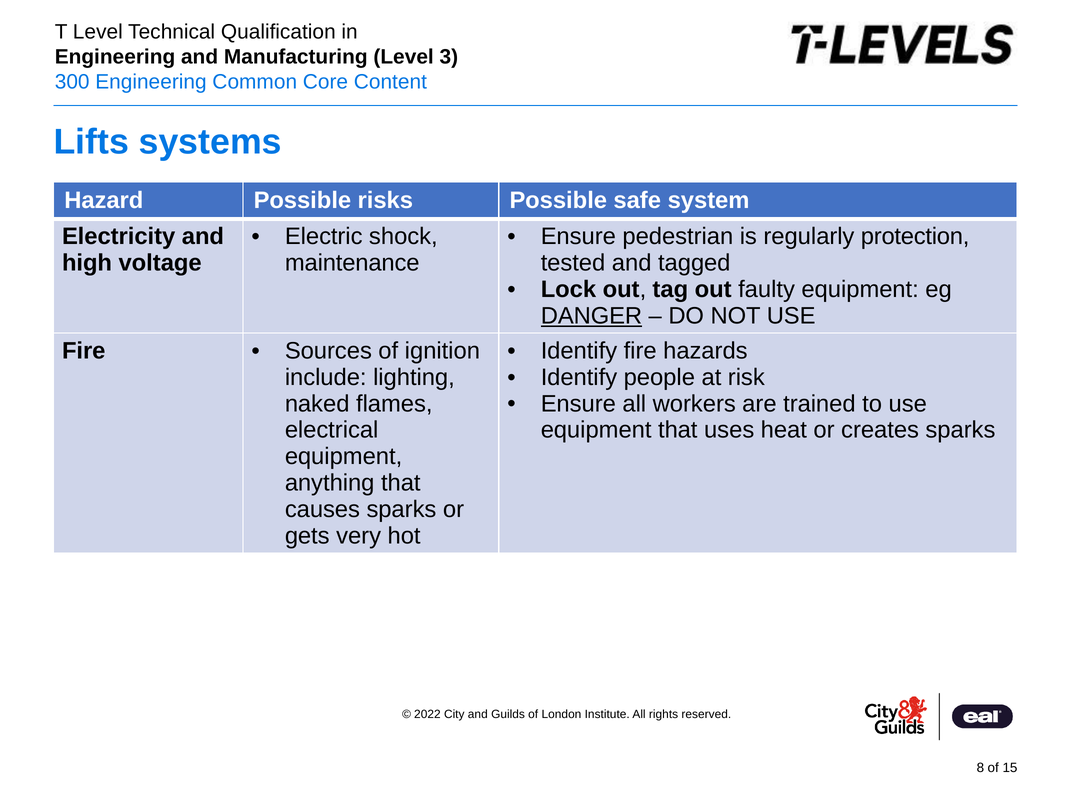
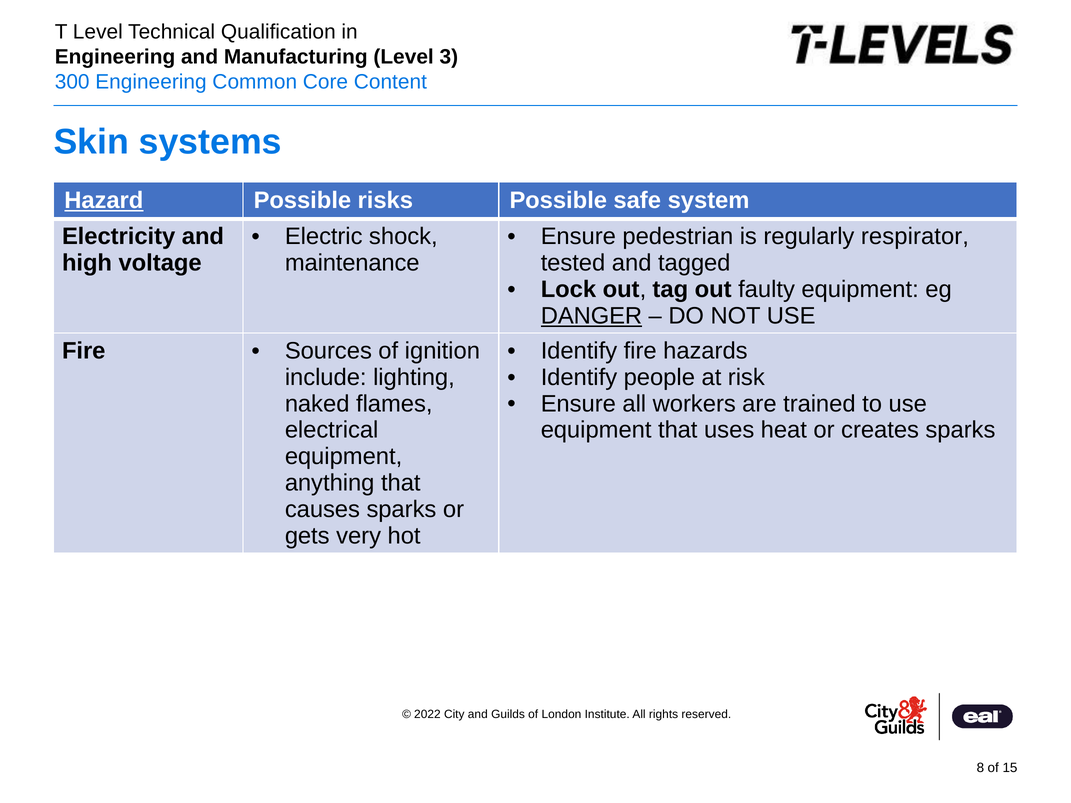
Lifts: Lifts -> Skin (91, 142)
Hazard underline: none -> present (104, 201)
protection: protection -> respirator (915, 237)
